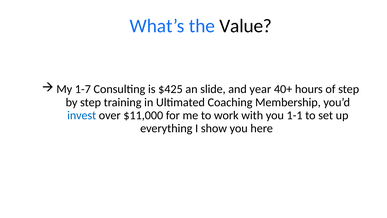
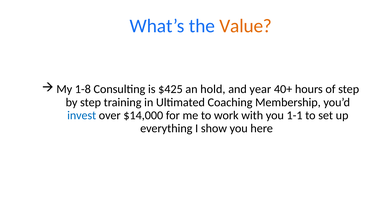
Value colour: black -> orange (246, 26)
1-7: 1-7 -> 1-8 (83, 89)
slide: slide -> hold (213, 89)
$11,000: $11,000 -> $14,000 (143, 115)
